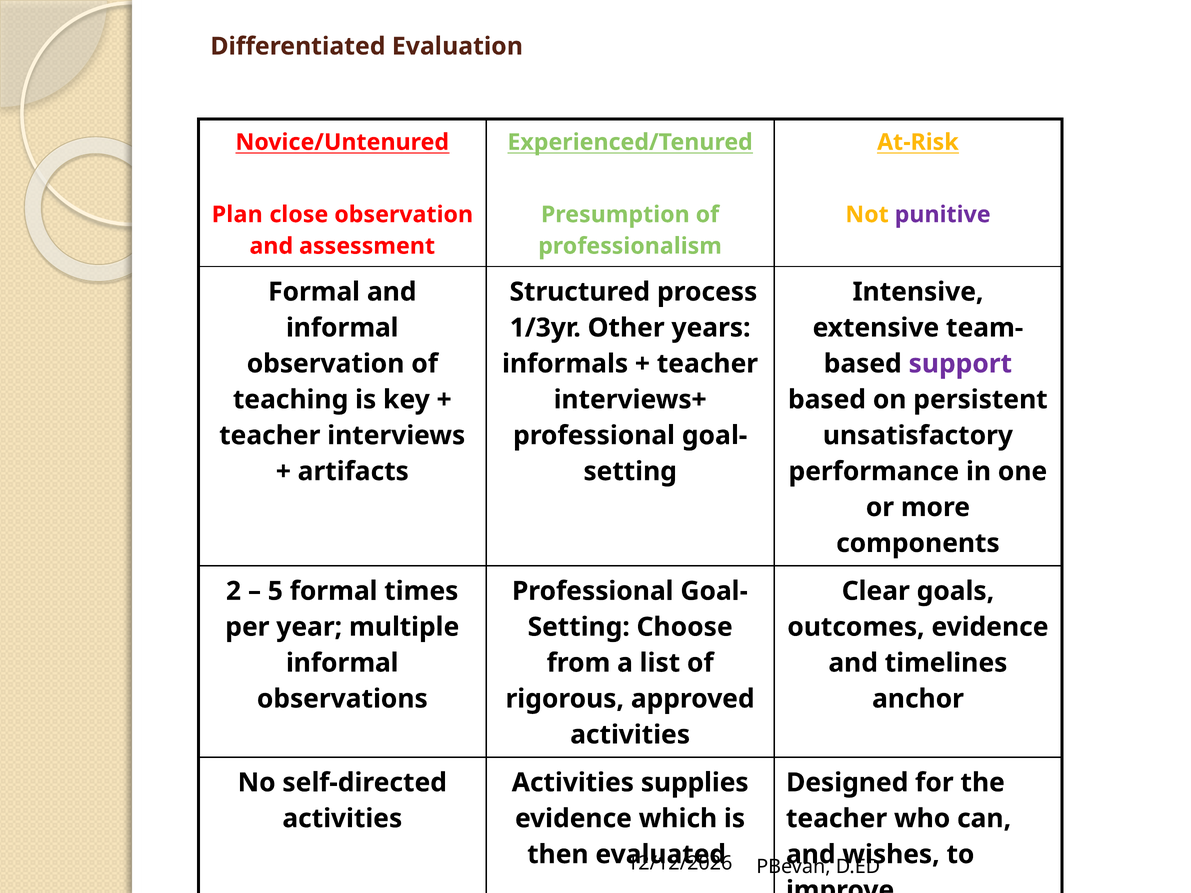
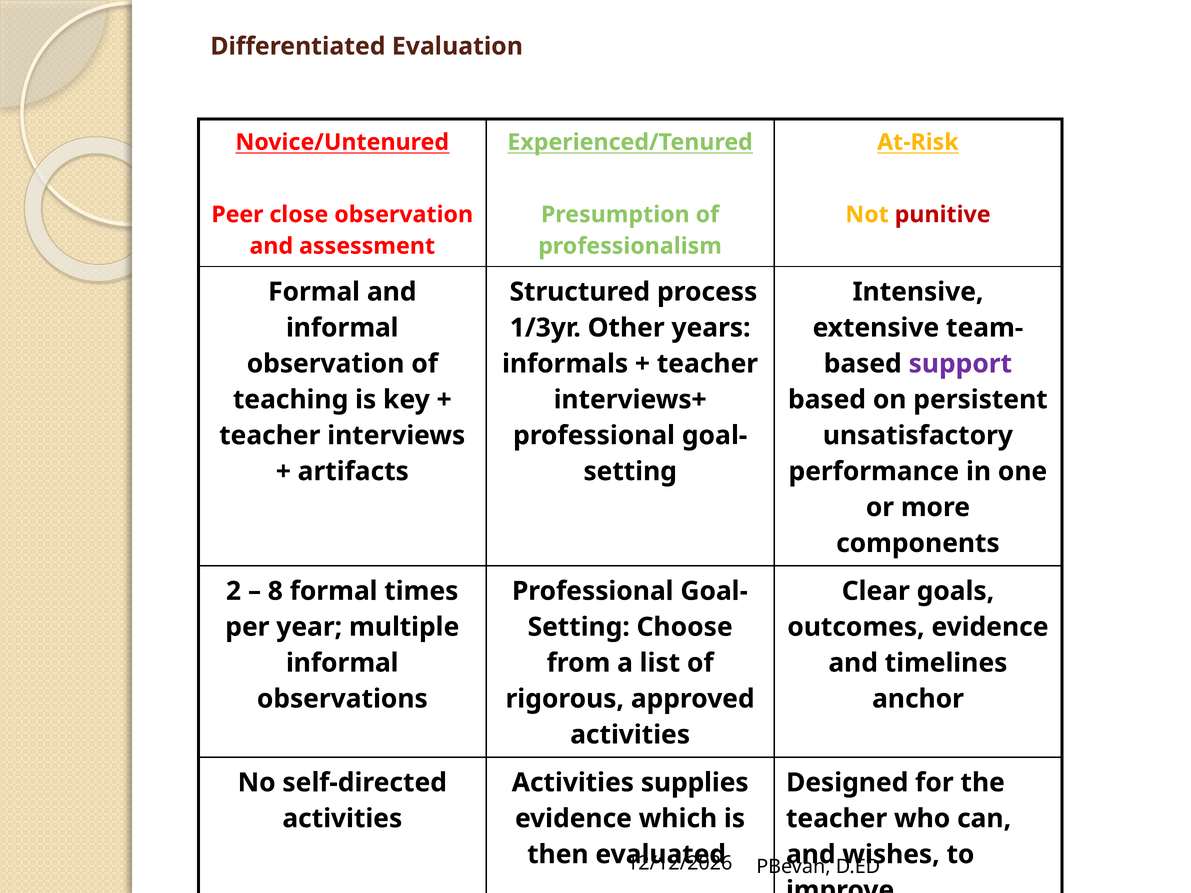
Plan: Plan -> Peer (237, 215)
punitive colour: purple -> red (943, 215)
5: 5 -> 8 (275, 591)
